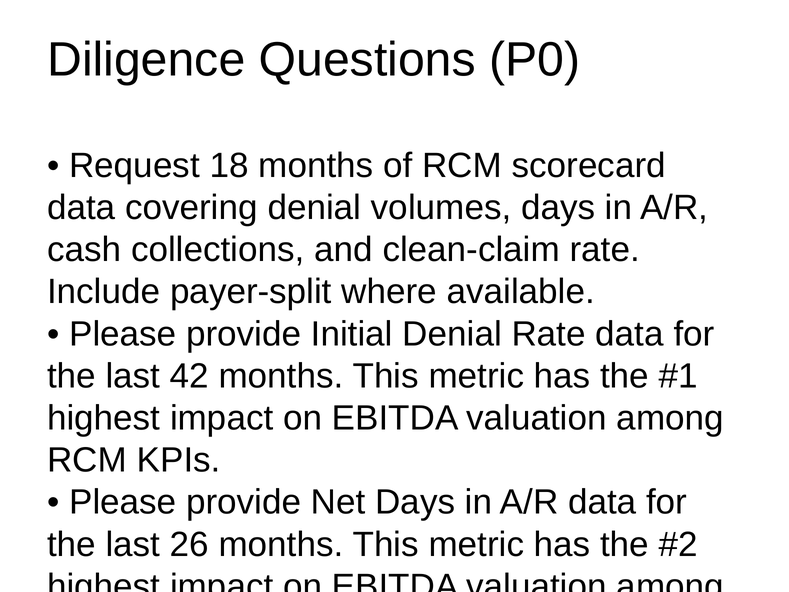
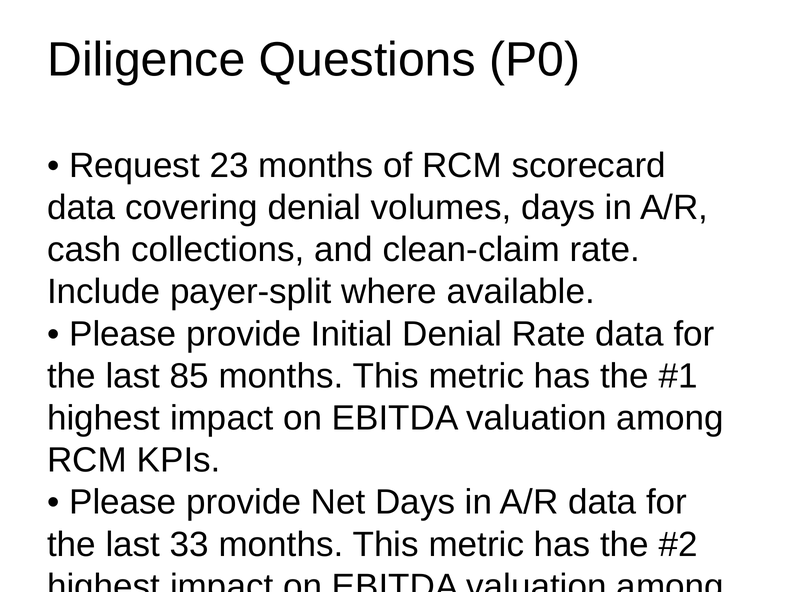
18: 18 -> 23 (229, 165)
42: 42 -> 85 (189, 376)
26: 26 -> 33 (189, 544)
